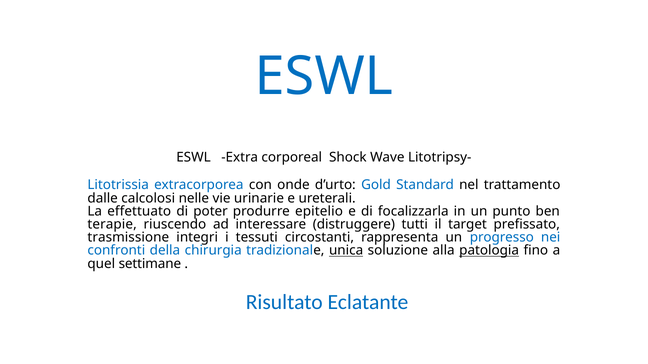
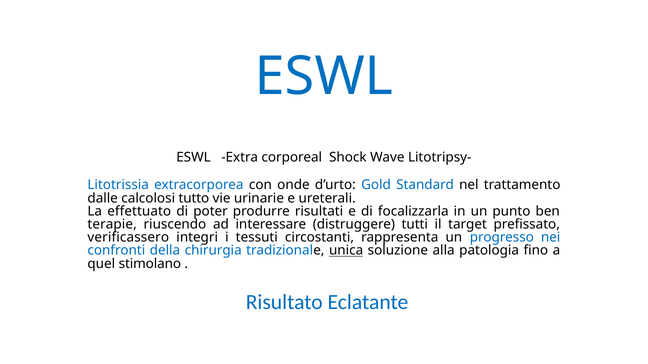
nelle: nelle -> tutto (194, 198)
epitelio: epitelio -> risultati (319, 212)
trasmissione: trasmissione -> verificassero (128, 238)
patologia underline: present -> none (489, 251)
settimane: settimane -> stimolano (150, 264)
